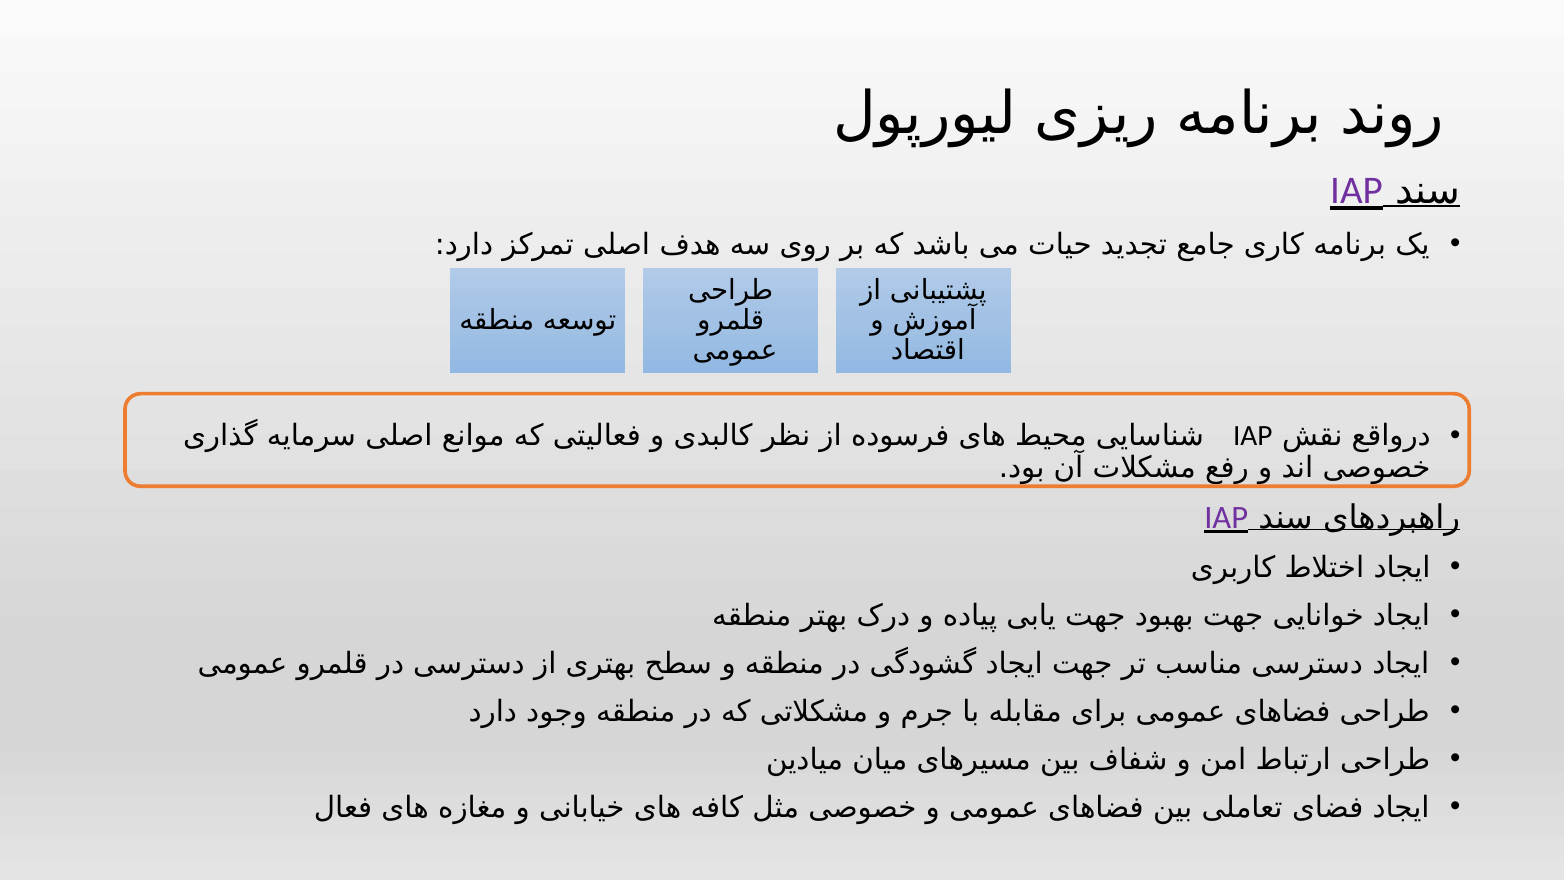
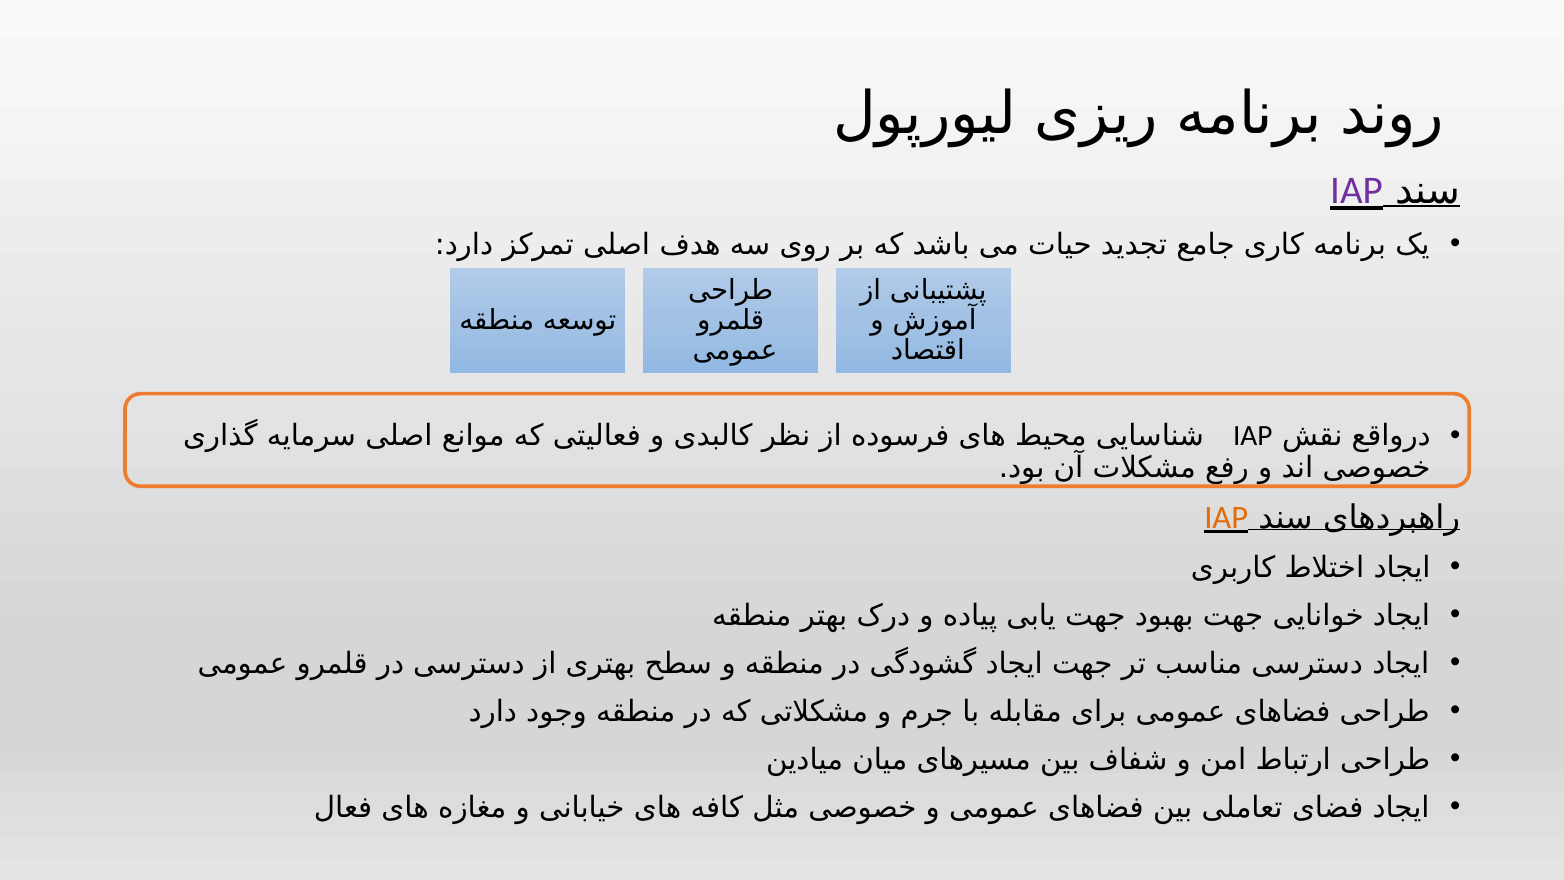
IAP colour: purple -> orange (1226, 518)
